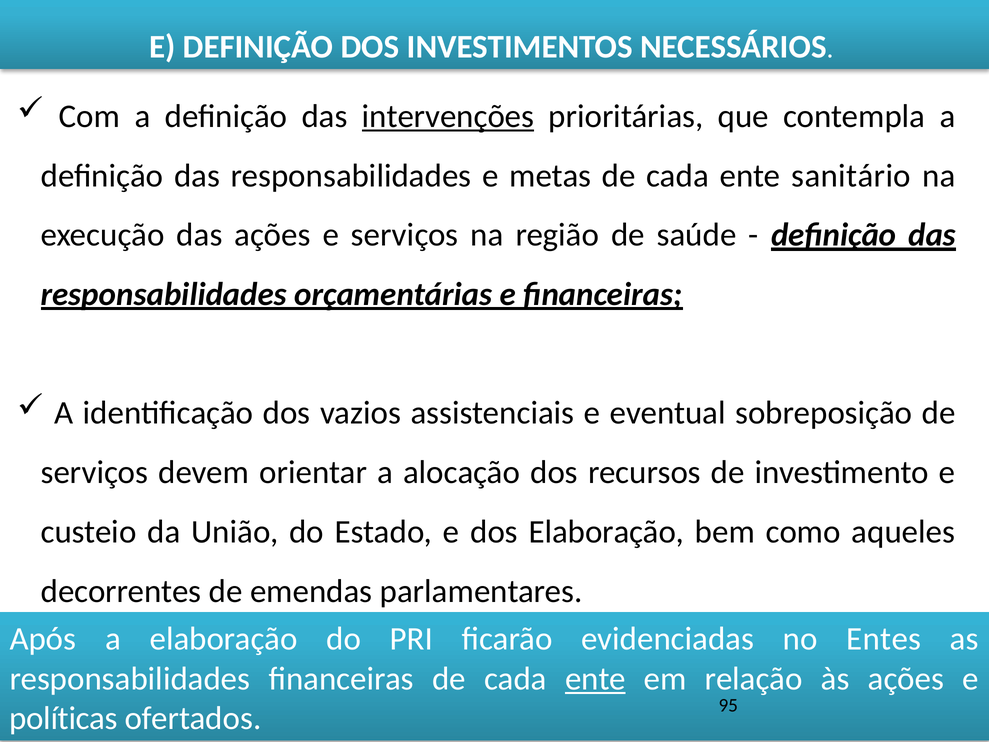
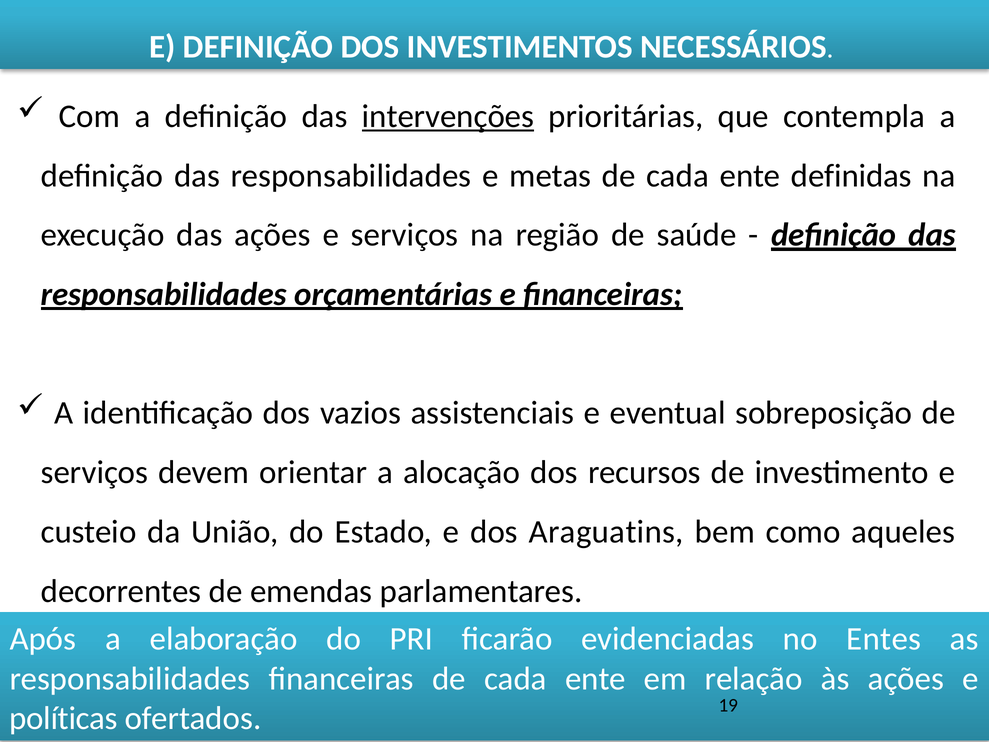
sanitário: sanitário -> definidas (851, 176)
dos Elaboração: Elaboração -> Araguatins (606, 532)
ente underline: present -> none (595, 678)
95: 95 -> 19 (728, 705)
